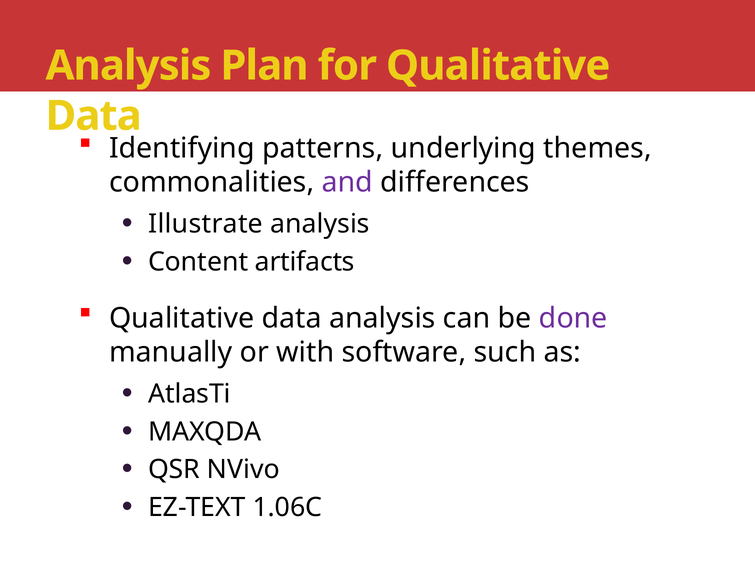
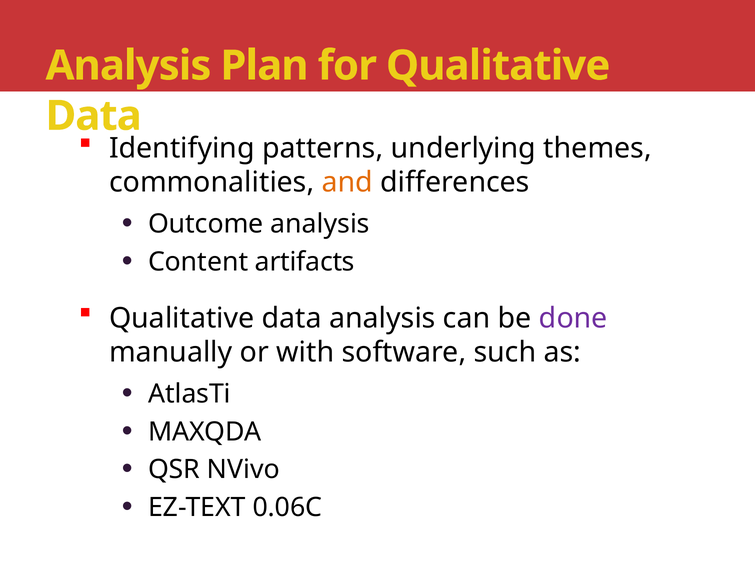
and colour: purple -> orange (347, 183)
Illustrate: Illustrate -> Outcome (206, 224)
1.06C: 1.06C -> 0.06C (287, 508)
